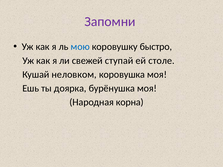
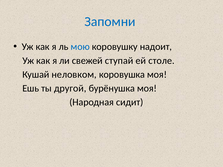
Запомни colour: purple -> blue (110, 22)
быстро: быстро -> надоит (156, 47)
доярка: доярка -> другой (70, 88)
корна: корна -> сидит (130, 102)
